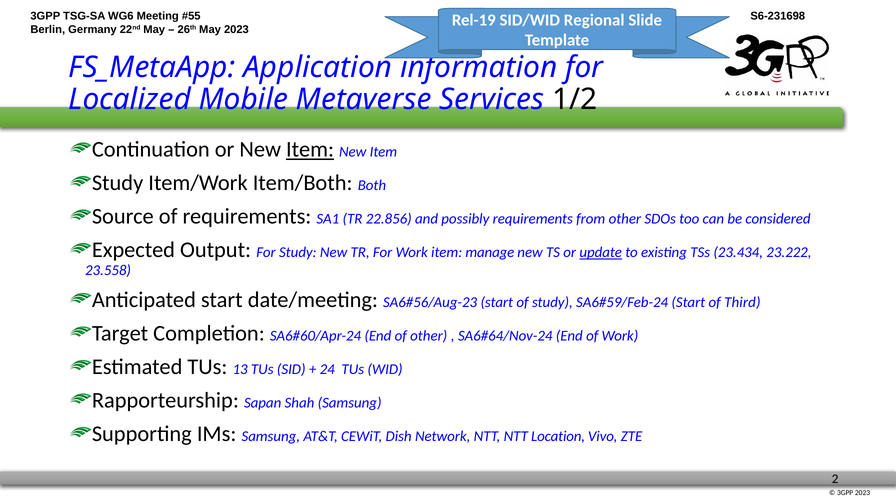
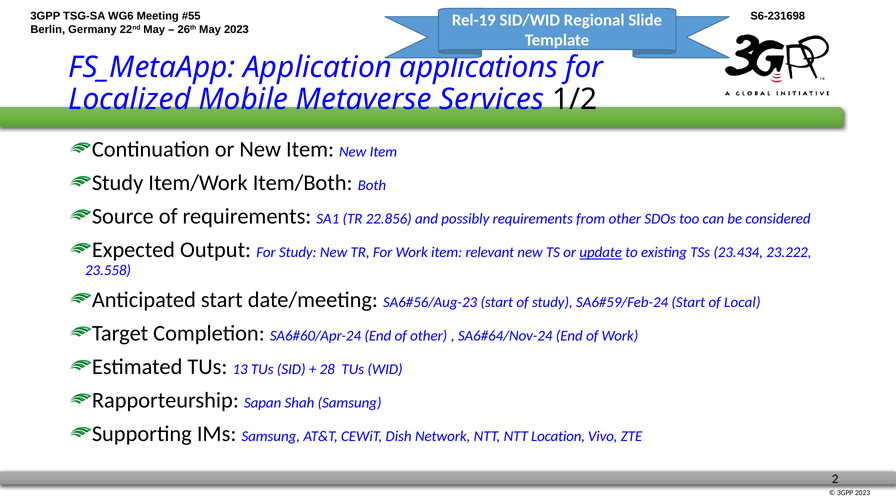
information: information -> applications (479, 67)
Item underline: present -> none (310, 149)
manage: manage -> relevant (490, 253)
Third: Third -> Local (742, 302)
24: 24 -> 28 (327, 369)
